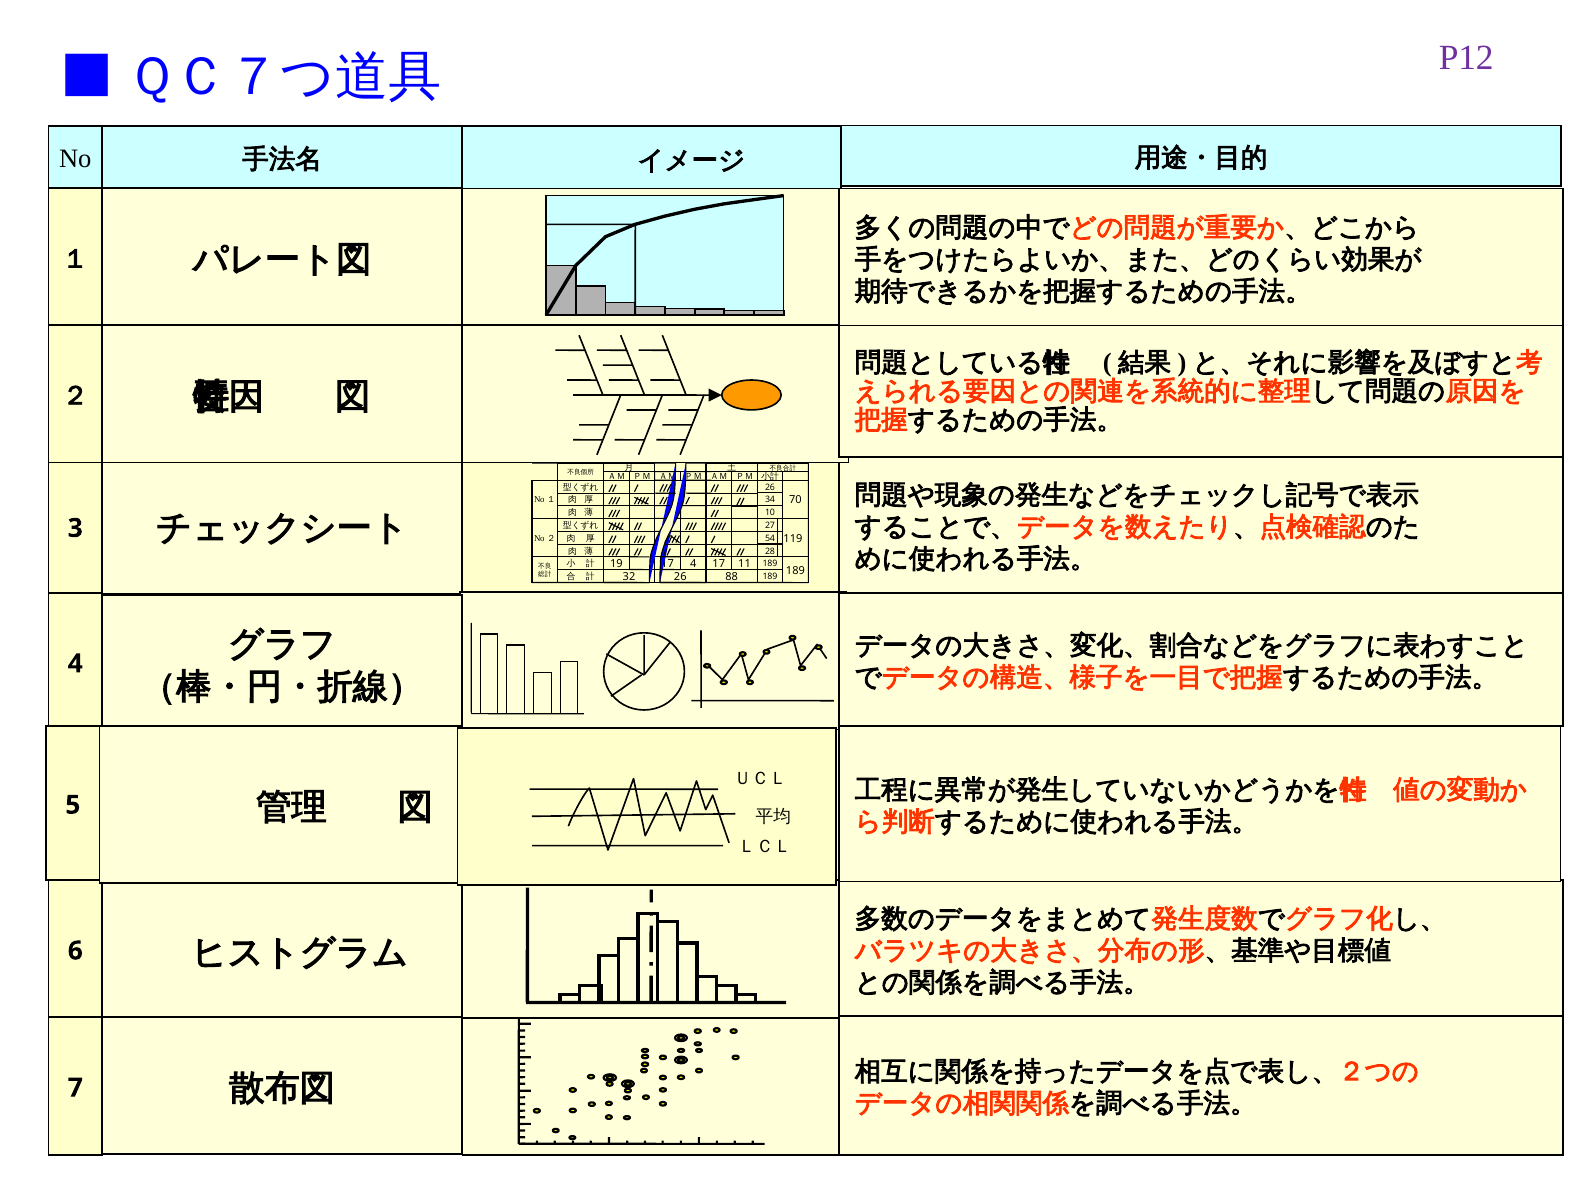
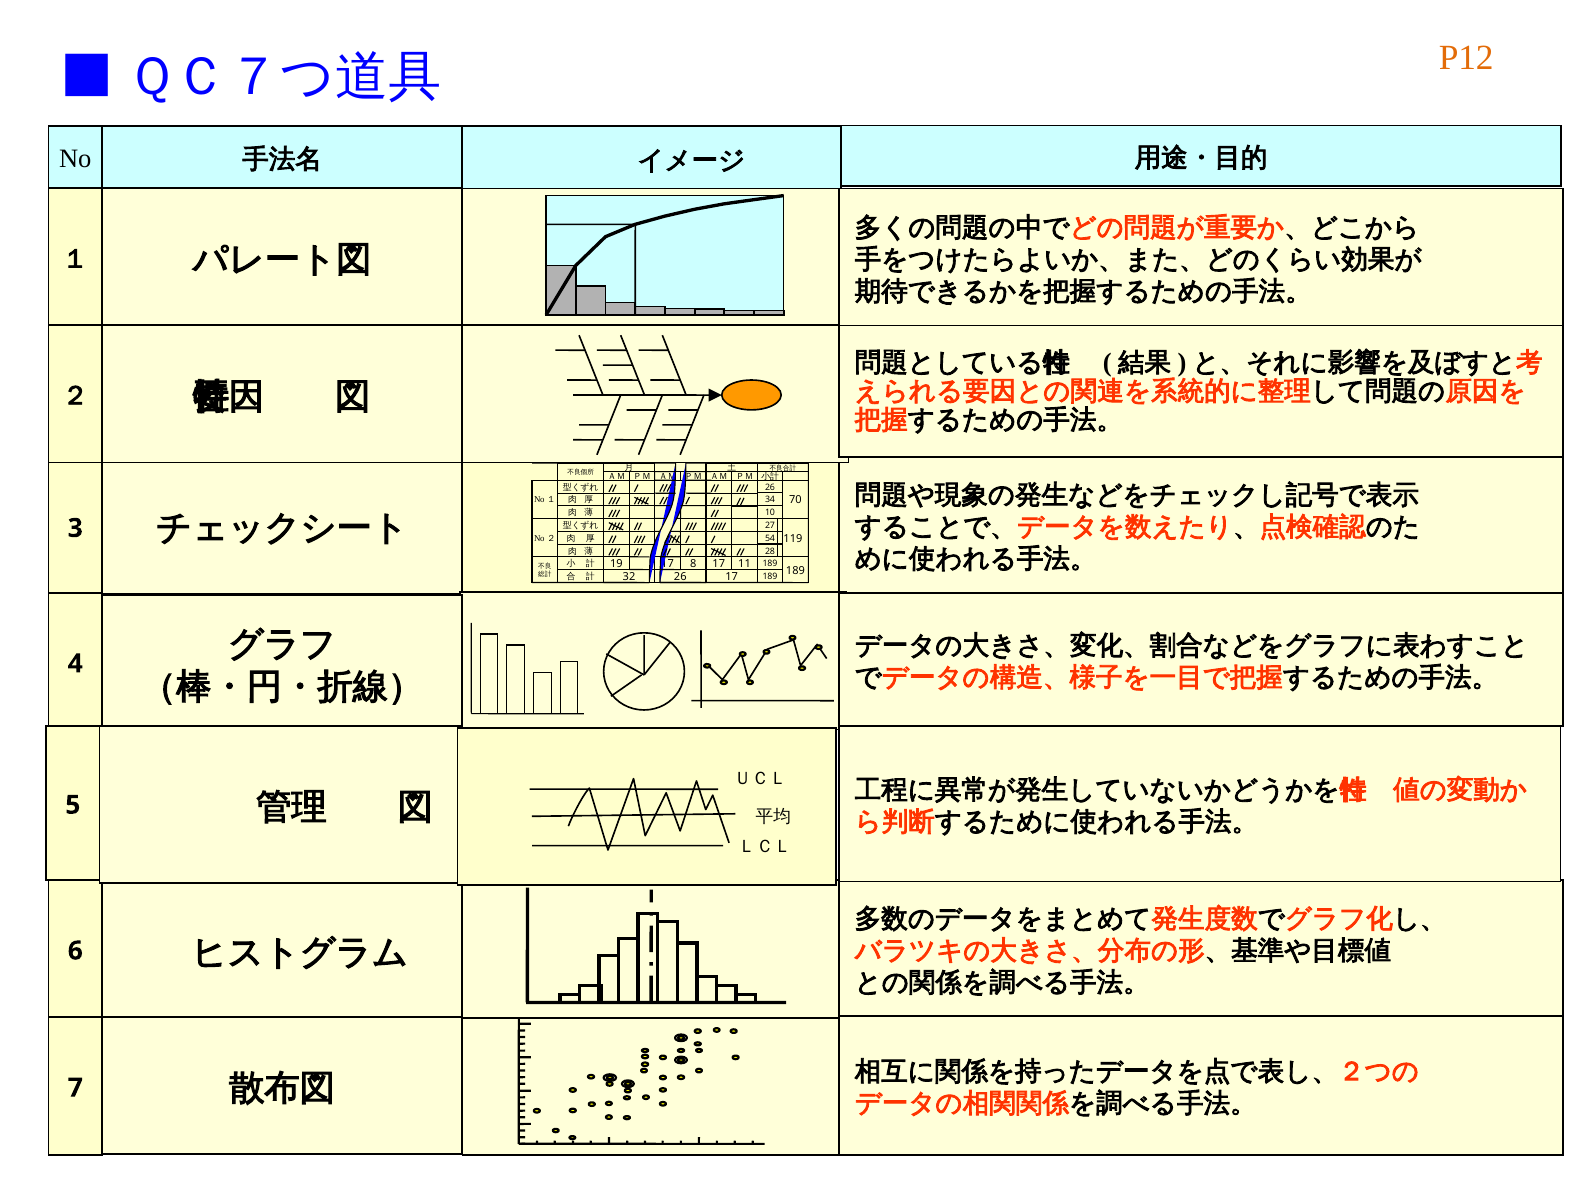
P12 colour: purple -> orange (1466, 58)
4: 4 -> 8 (693, 564)
88: 88 -> 17 (732, 577)
